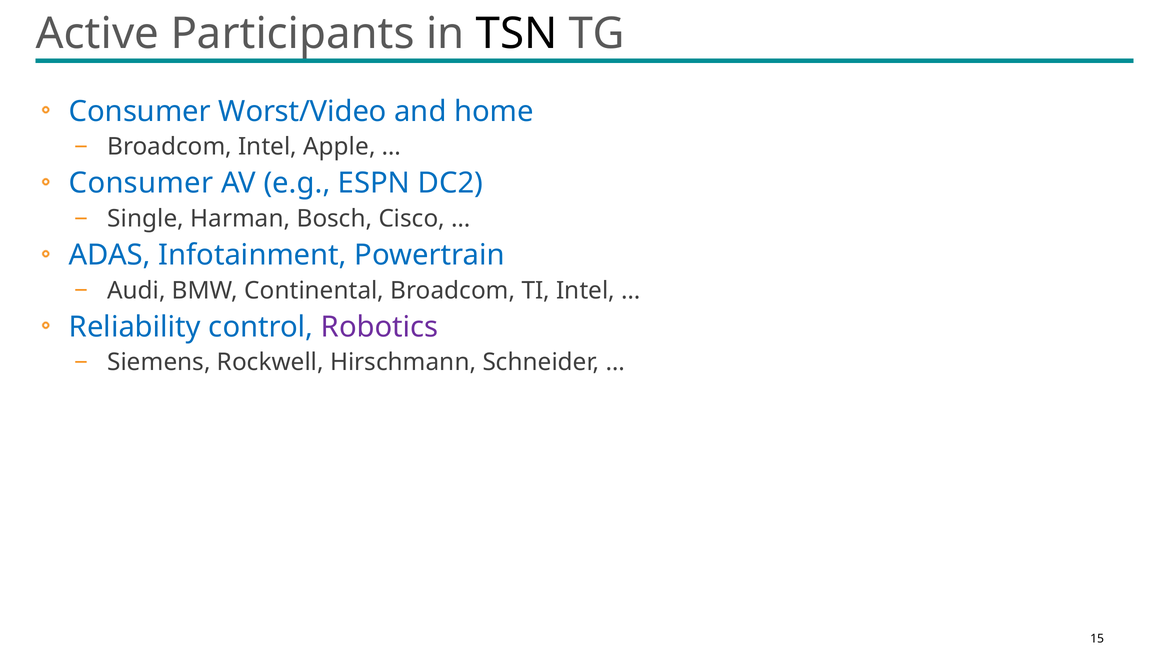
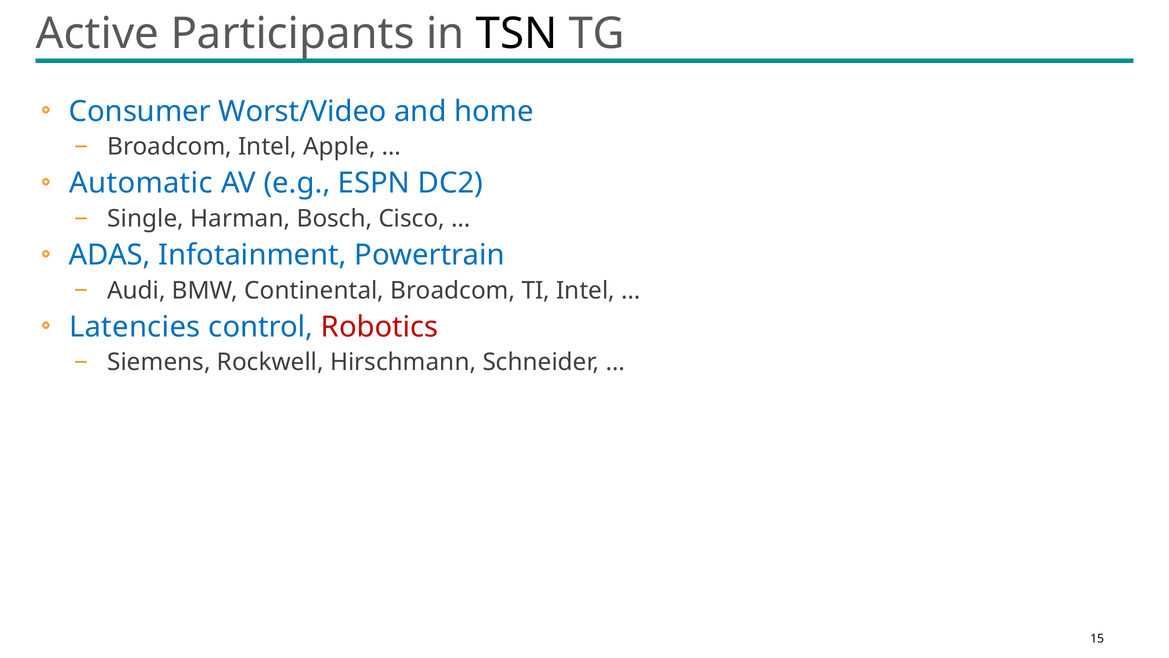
Consumer: Consumer -> Automatic (141, 183)
Reliability: Reliability -> Latencies (135, 327)
Robotics colour: purple -> red (380, 327)
